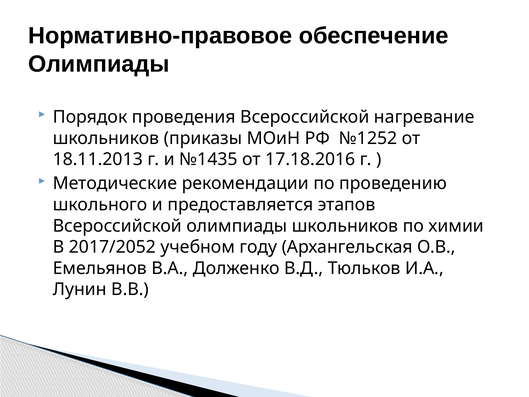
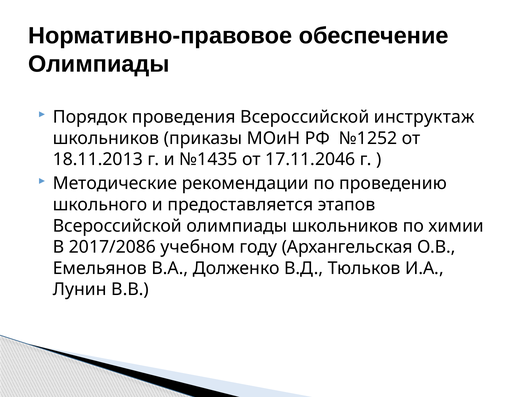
нагревание: нагревание -> инструктаж (424, 117)
17.18.2016: 17.18.2016 -> 17.11.2046 (310, 159)
2017/2052: 2017/2052 -> 2017/2086 (112, 247)
